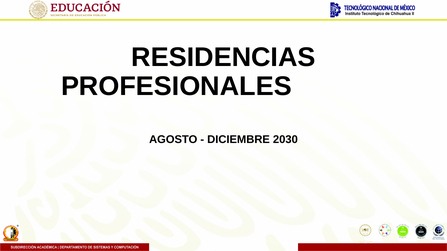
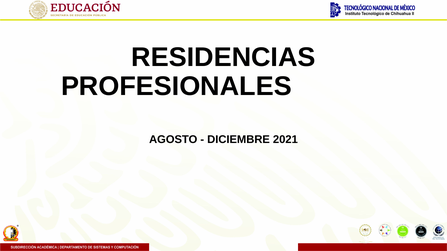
2030: 2030 -> 2021 (285, 140)
